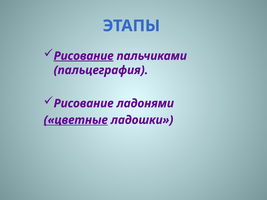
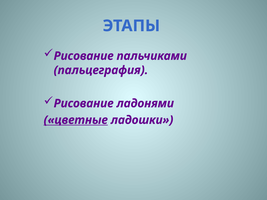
Рисование underline: present -> none (84, 56)
